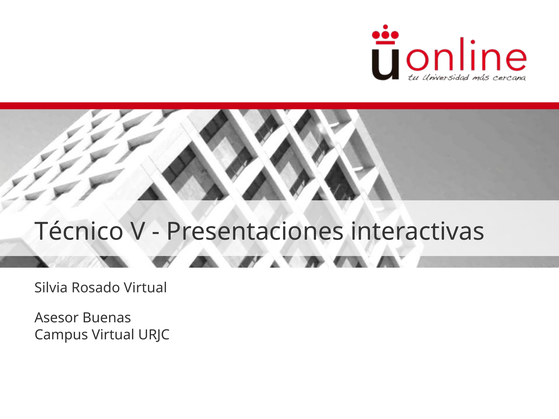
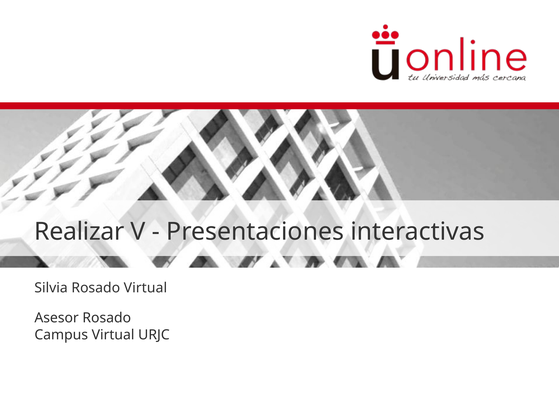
Técnico: Técnico -> Realizar (79, 232)
Asesor Buenas: Buenas -> Rosado (107, 318)
